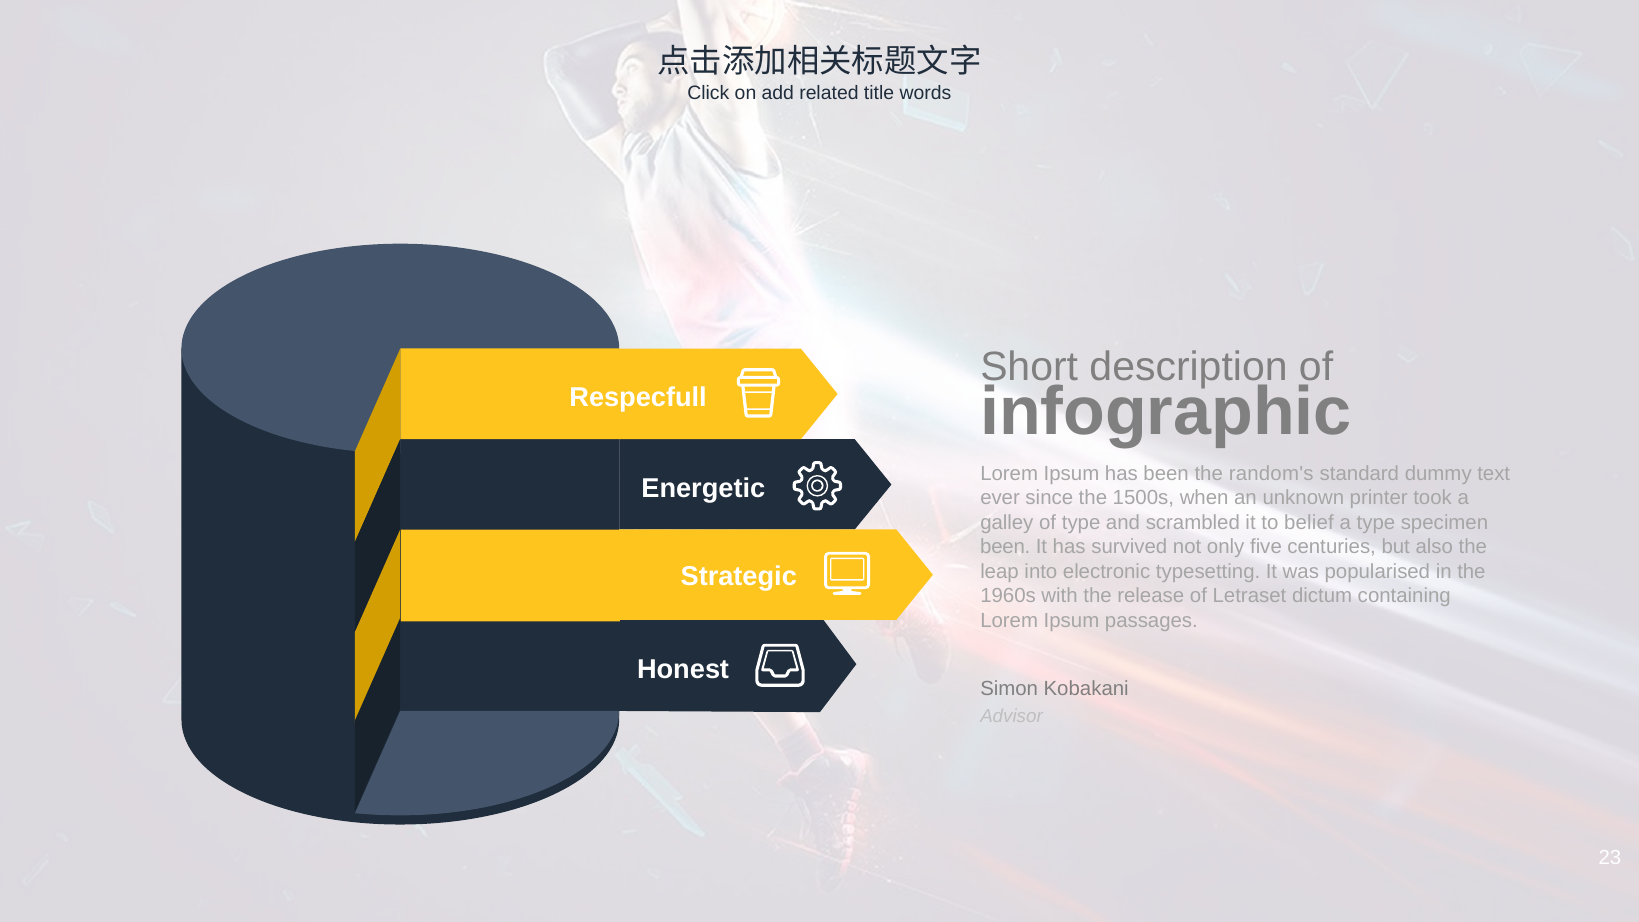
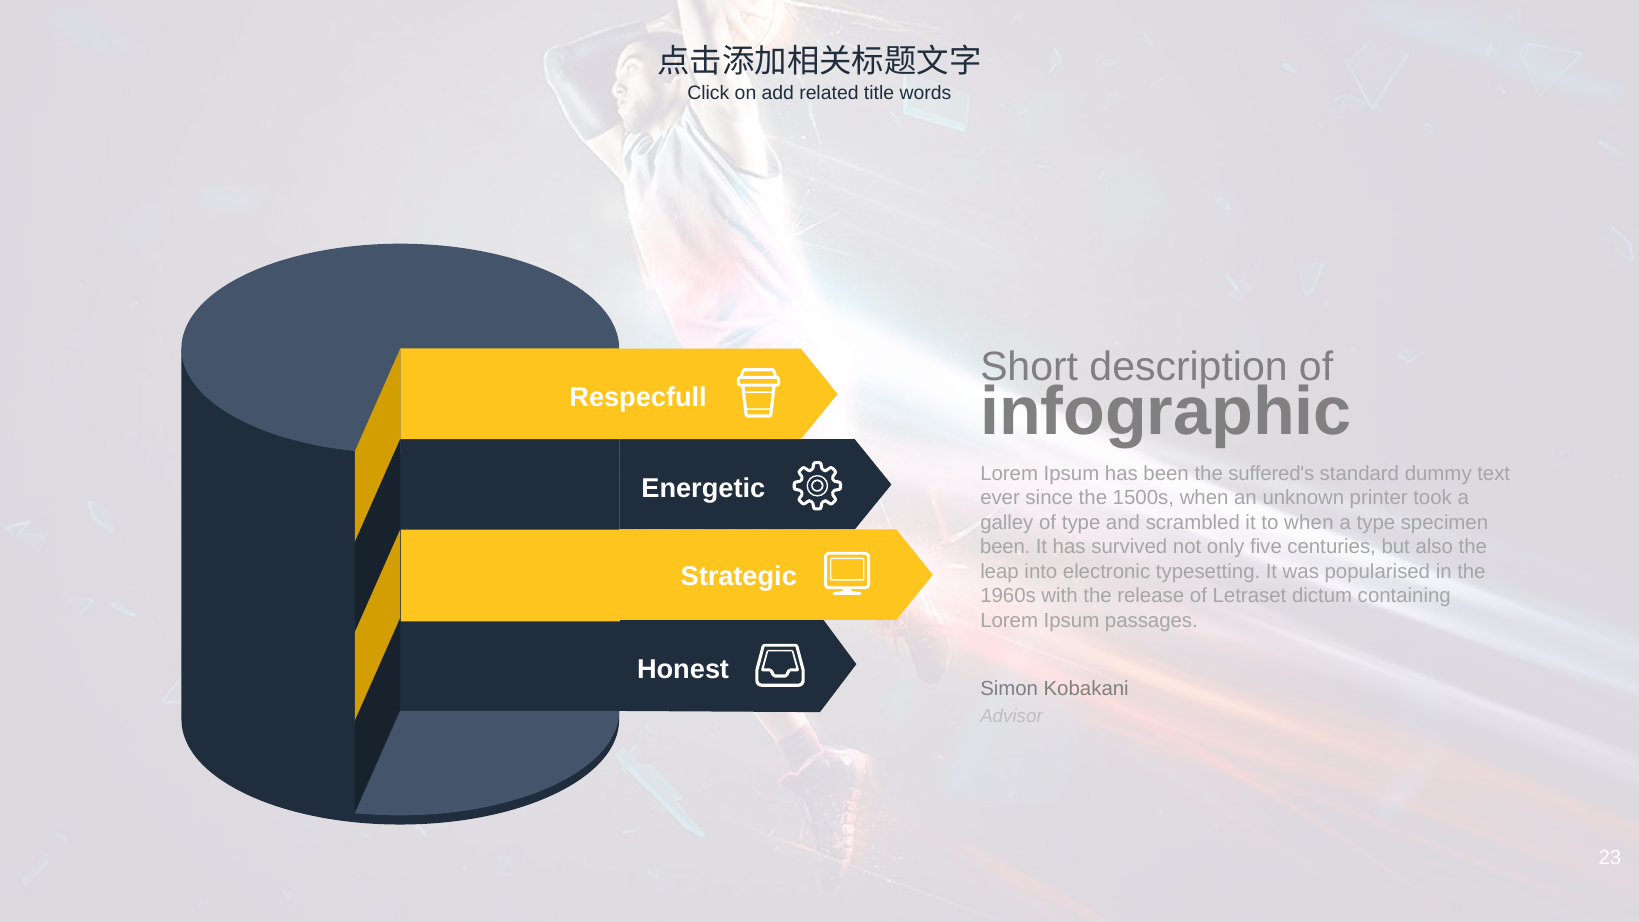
random's: random's -> suffered's (1271, 473)
to belief: belief -> when (1309, 522)
